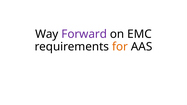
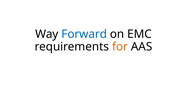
Forward colour: purple -> blue (84, 34)
